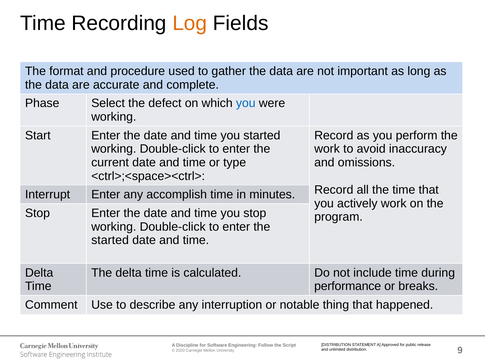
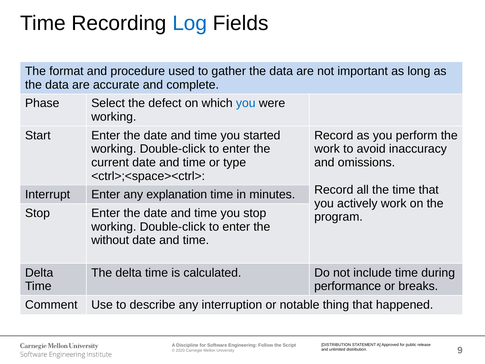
Log colour: orange -> blue (190, 23)
accomplish: accomplish -> explanation (177, 194)
started: started -> without (110, 240)
